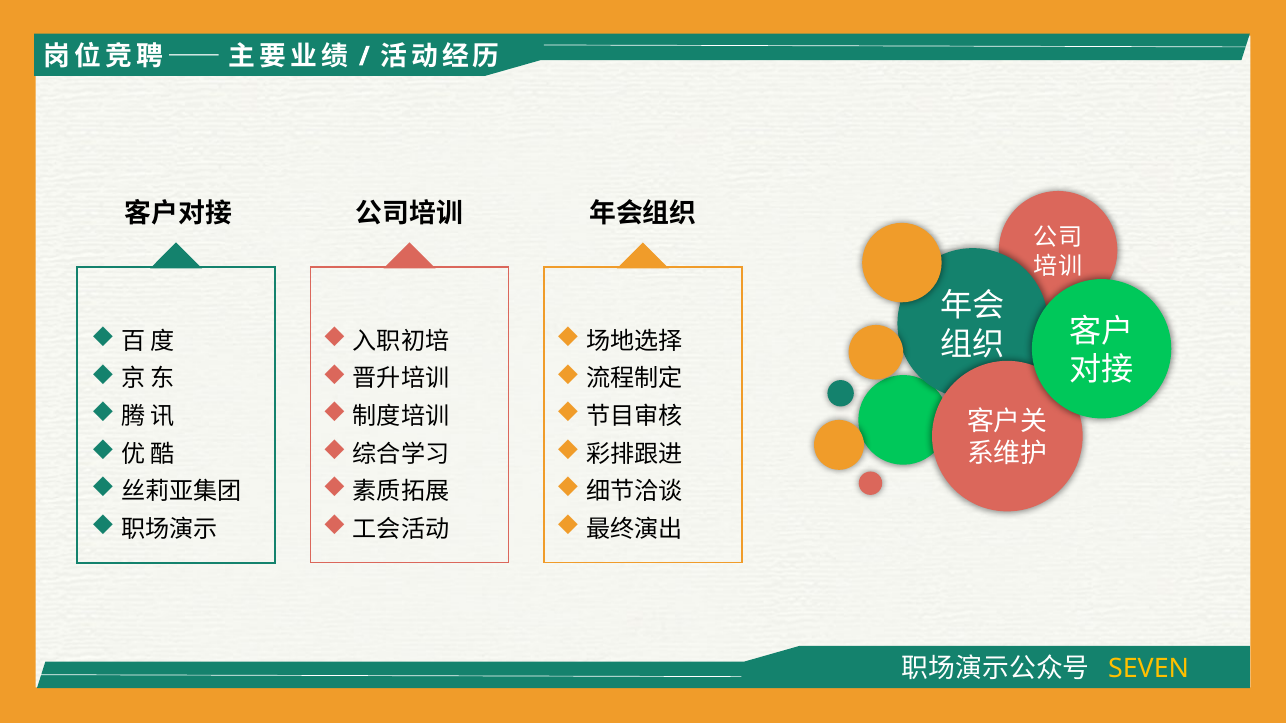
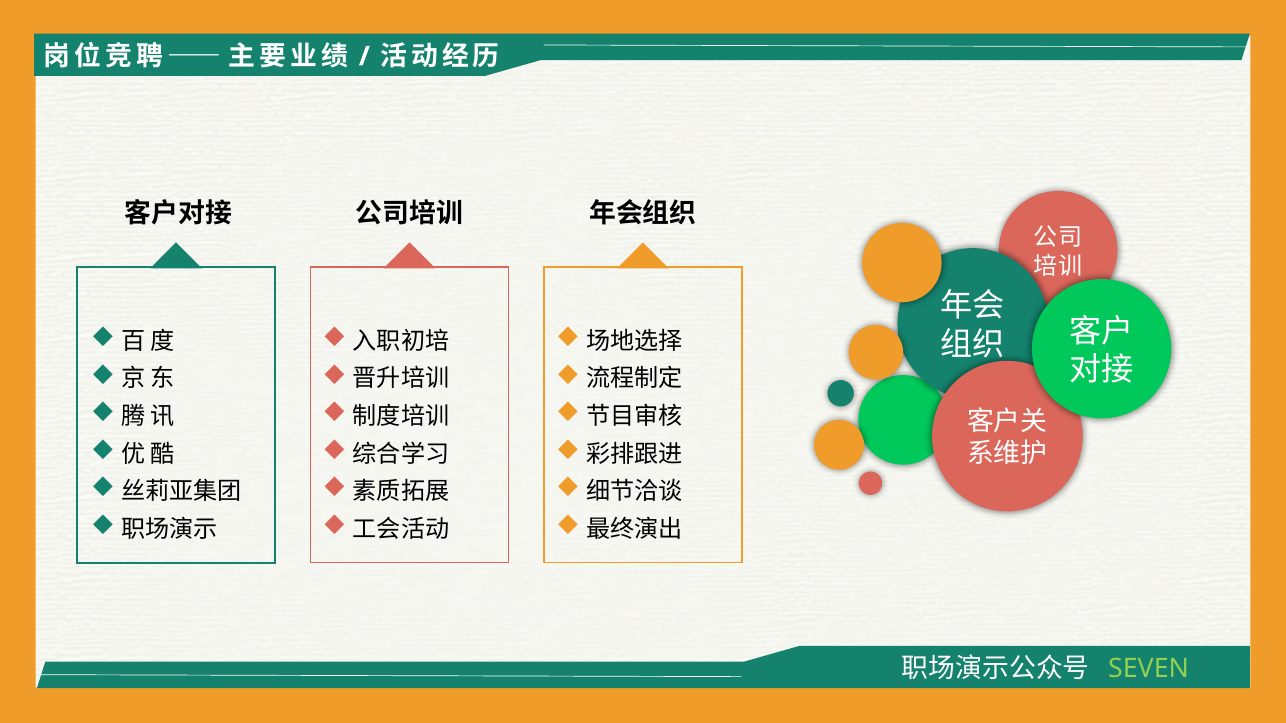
SEVEN colour: yellow -> light green (1149, 669)
